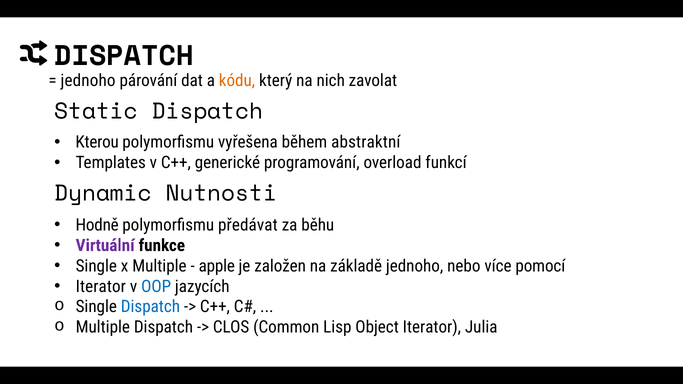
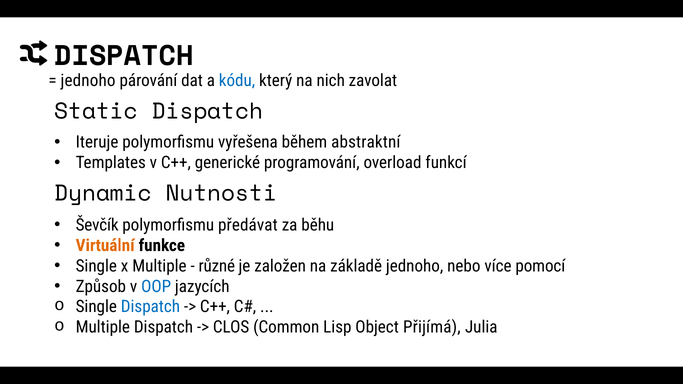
kódu colour: orange -> blue (237, 80)
Kterou: Kterou -> Iteruje (97, 142)
Hodně: Hodně -> Ševčík (97, 225)
Virtuální colour: purple -> orange (105, 246)
apple: apple -> různé (217, 266)
Iterator: Iterator -> Způsob (101, 287)
Object Iterator: Iterator -> Přijímá (432, 328)
